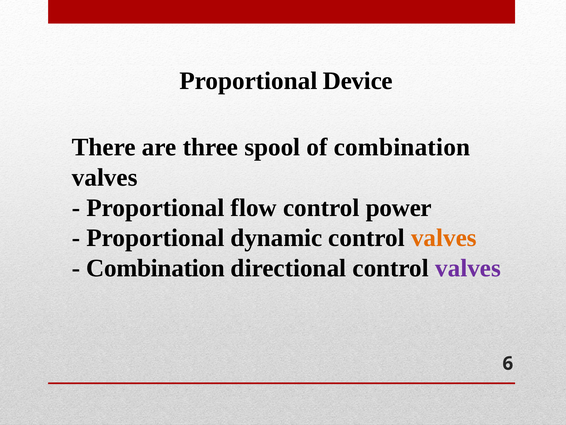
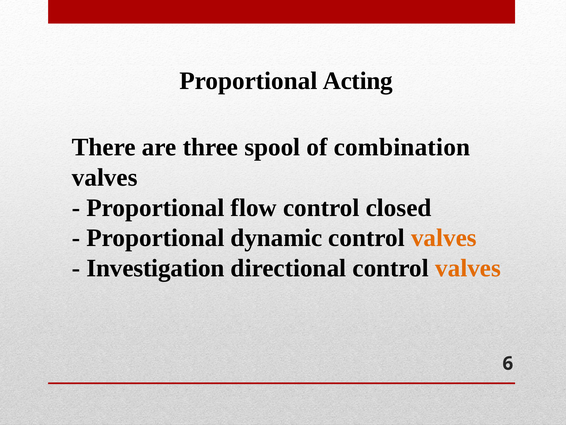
Device: Device -> Acting (358, 81)
power: power -> closed (399, 208)
Combination: Combination -> Investigation (156, 268)
valves colour: purple -> orange (468, 268)
